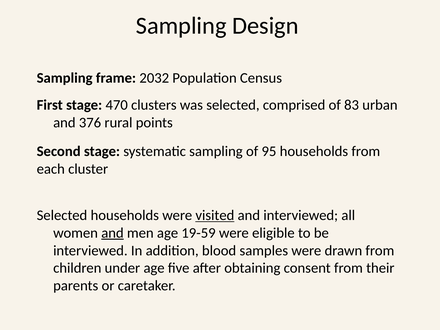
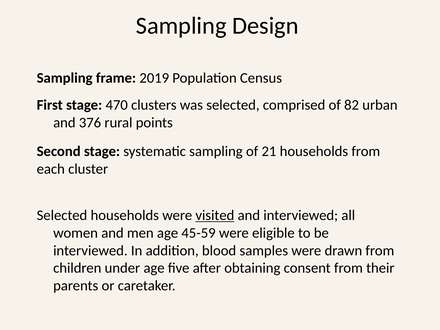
2032: 2032 -> 2019 (154, 78)
83: 83 -> 82 (352, 105)
95: 95 -> 21 (269, 151)
and underline: present -> none (112, 233)
19-59: 19-59 -> 45-59 (199, 233)
